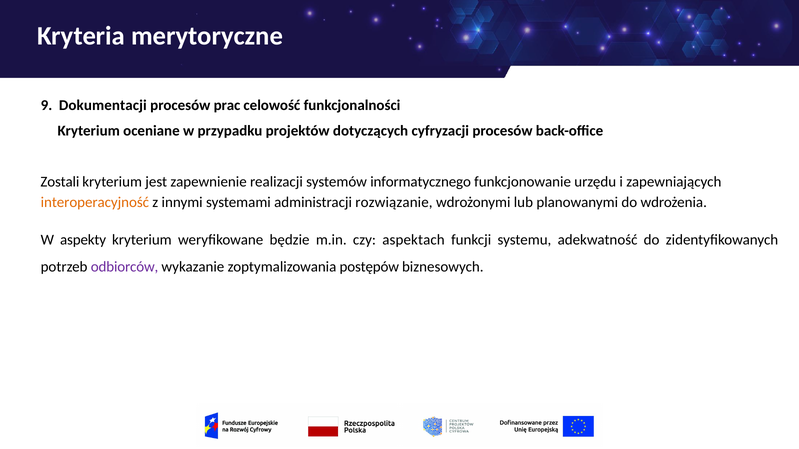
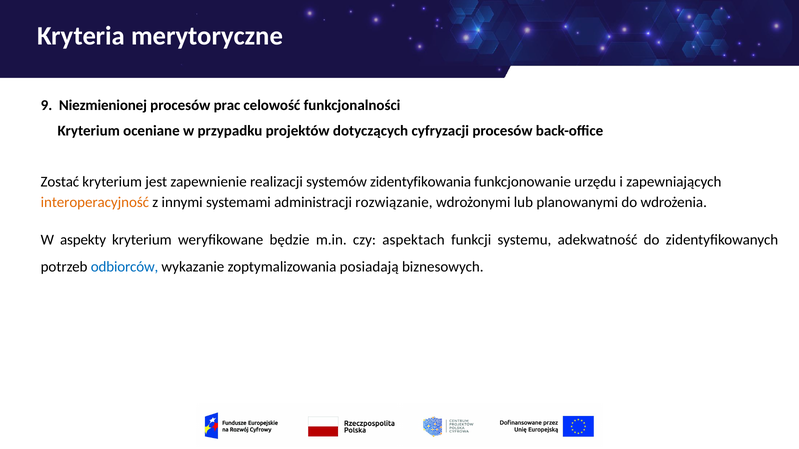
Dokumentacji: Dokumentacji -> Niezmienionej (103, 105)
Zostali: Zostali -> Zostać (60, 182)
informatycznego: informatycznego -> zidentyfikowania (421, 182)
odbiorców colour: purple -> blue (125, 267)
postępów: postępów -> posiadają (369, 267)
